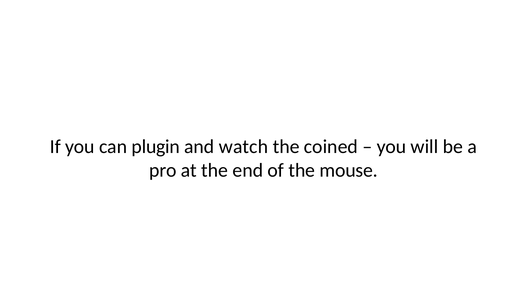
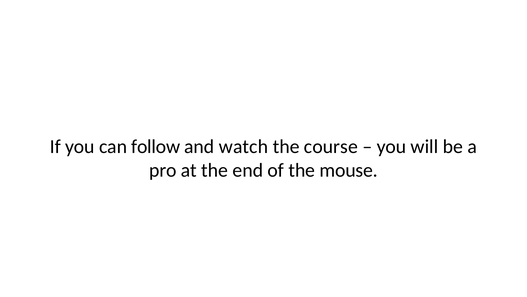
plugin: plugin -> follow (156, 147)
coined: coined -> course (331, 147)
